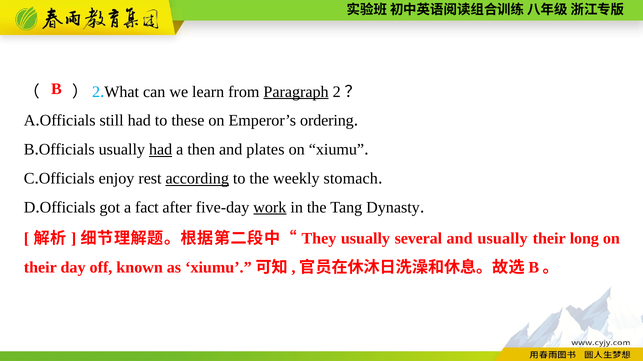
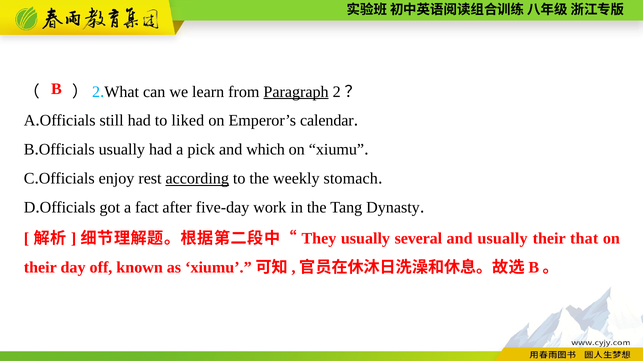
these: these -> liked (188, 121)
ordering: ordering -> calendar (327, 121)
had underline: present -> none (161, 150)
then: then -> pick (201, 150)
plates: plates -> which (266, 150)
work underline: present -> none (270, 208)
long: long -> that (584, 239)
